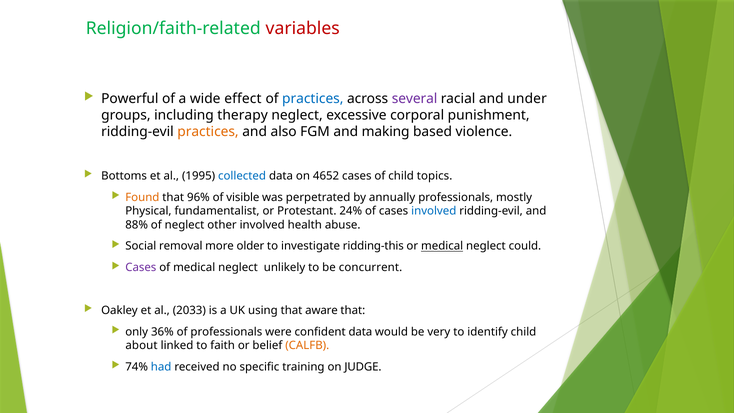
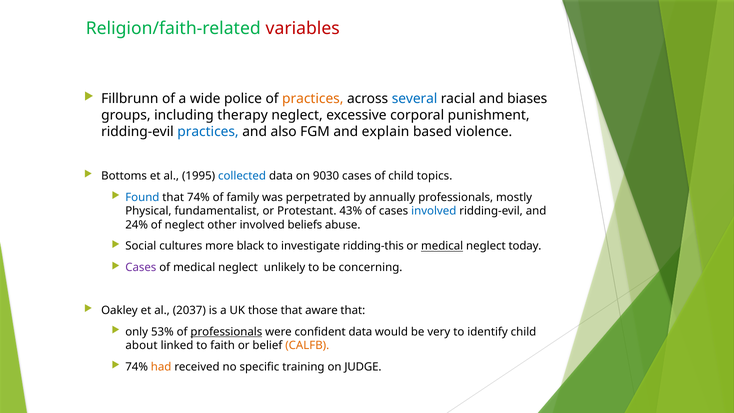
Powerful: Powerful -> Fillbrunn (130, 99)
effect: effect -> police (243, 99)
practices colour: blue -> orange (313, 99)
several colour: purple -> blue (415, 99)
under: under -> biases (527, 99)
practices colour: orange -> blue (208, 132)
making: making -> explain (386, 132)
4652: 4652 -> 9030 (326, 176)
Found colour: orange -> blue (142, 197)
that 96%: 96% -> 74% (198, 197)
visible: visible -> family (243, 197)
24%: 24% -> 43% (351, 211)
88%: 88% -> 24% (137, 225)
health: health -> beliefs (305, 225)
removal: removal -> cultures (181, 246)
older: older -> black (250, 246)
could: could -> today (525, 246)
concurrent: concurrent -> concerning (371, 268)
2033: 2033 -> 2037 (189, 310)
using: using -> those (263, 310)
36%: 36% -> 53% (162, 332)
professionals underline: none -> present (226, 332)
had colour: blue -> orange (161, 367)
